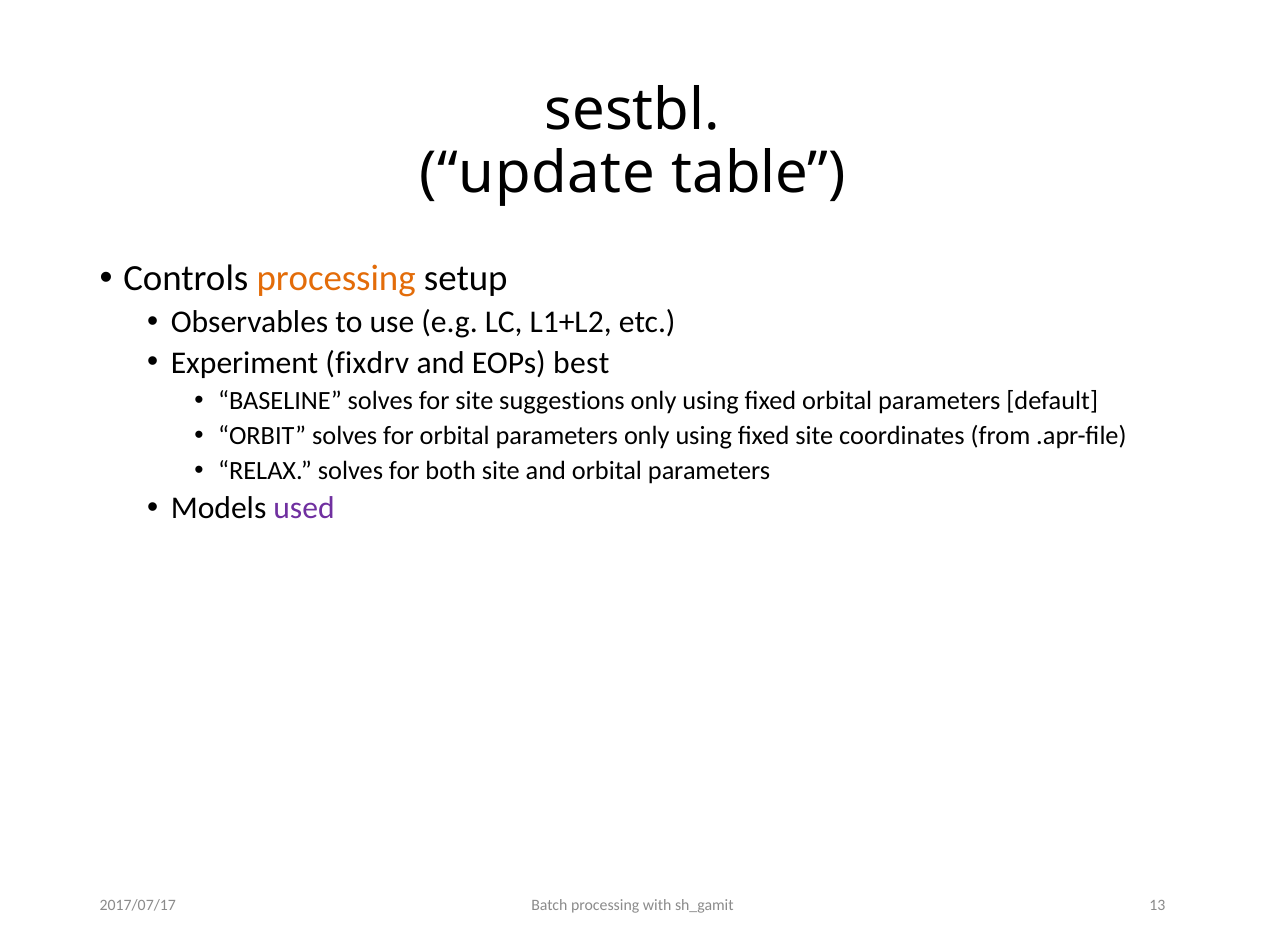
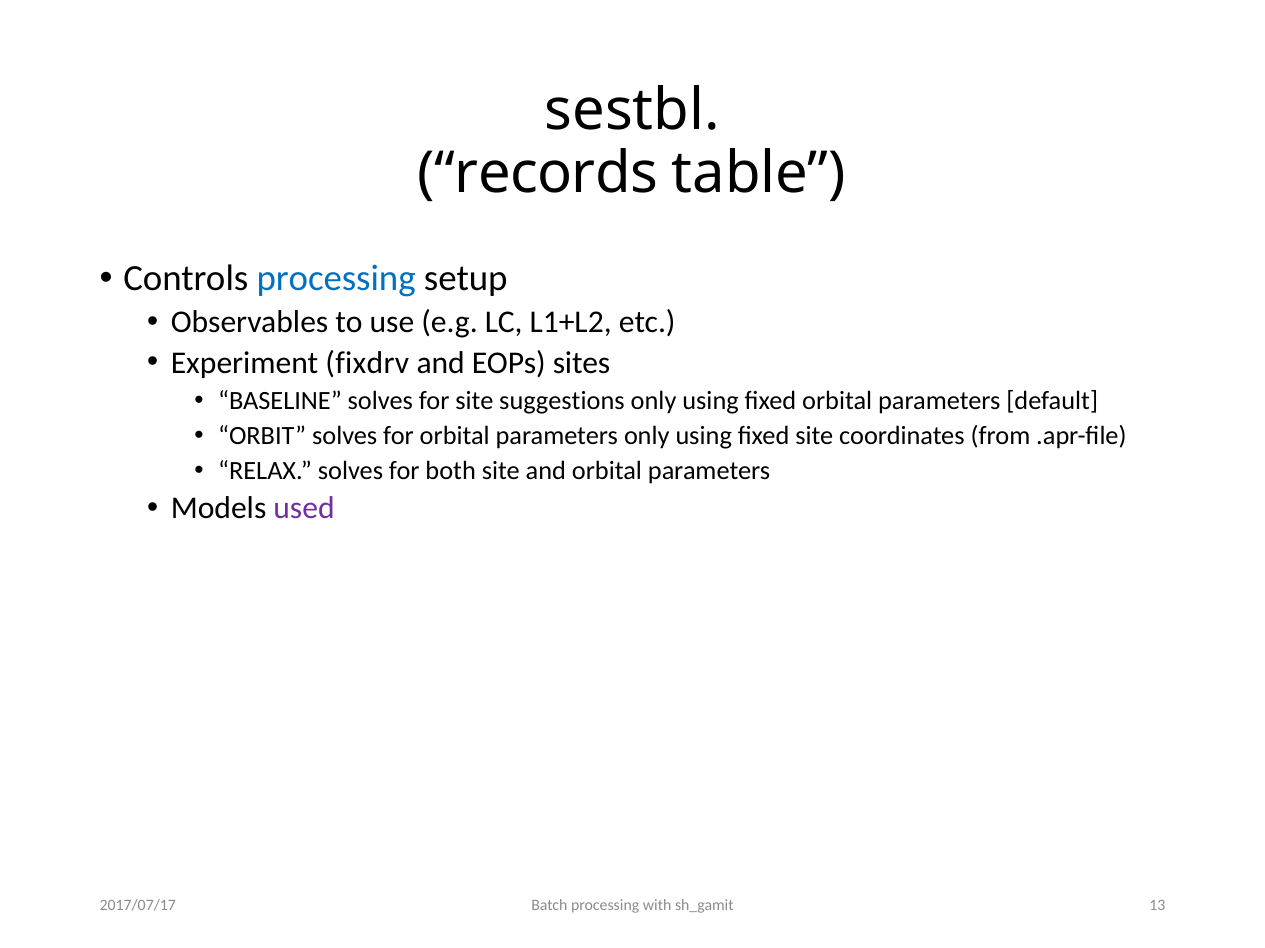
update: update -> records (538, 173)
processing colour: orange -> blue (336, 279)
best: best -> sites (582, 363)
